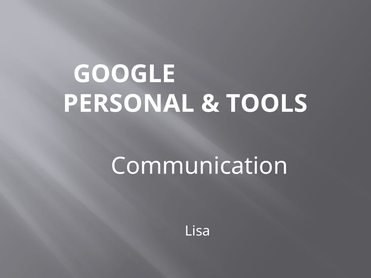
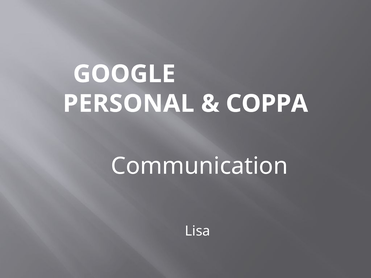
TOOLS: TOOLS -> COPPA (267, 104)
